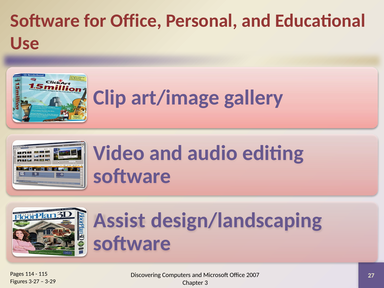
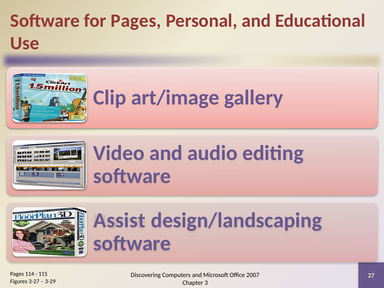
for Office: Office -> Pages (136, 21)
